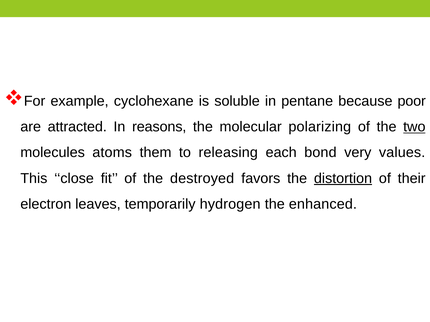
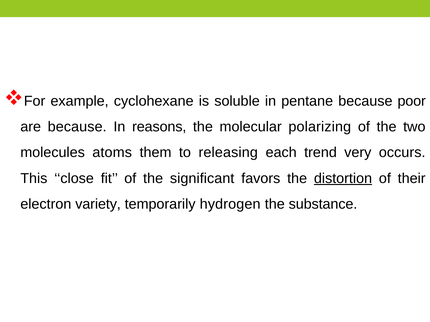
are attracted: attracted -> because (77, 127)
two underline: present -> none (414, 127)
bond: bond -> trend (320, 153)
values: values -> occurs (402, 153)
destroyed: destroyed -> significant (202, 179)
leaves: leaves -> variety (98, 204)
enhanced: enhanced -> substance (323, 204)
